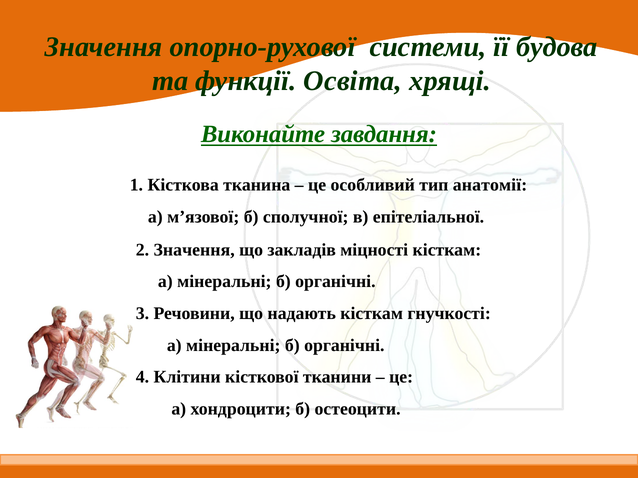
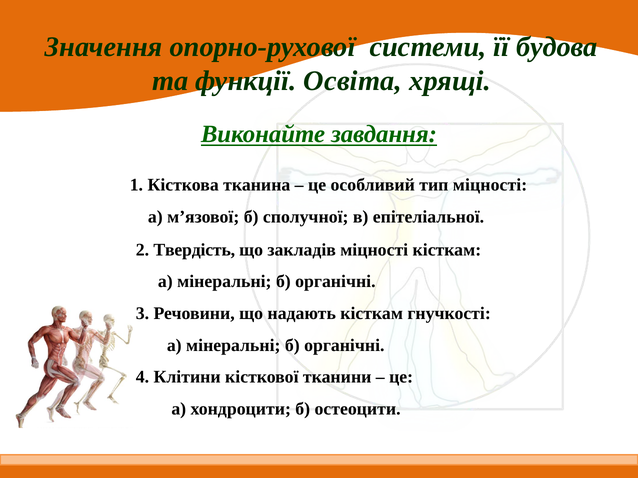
тип анатомії: анатомії -> міцності (490, 185)
2 Значення: Значення -> Твердість (194, 250)
